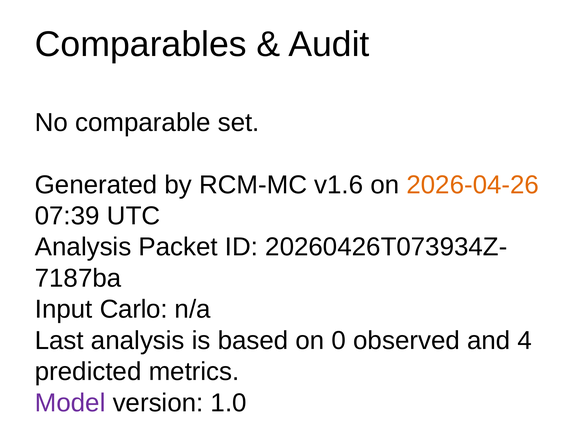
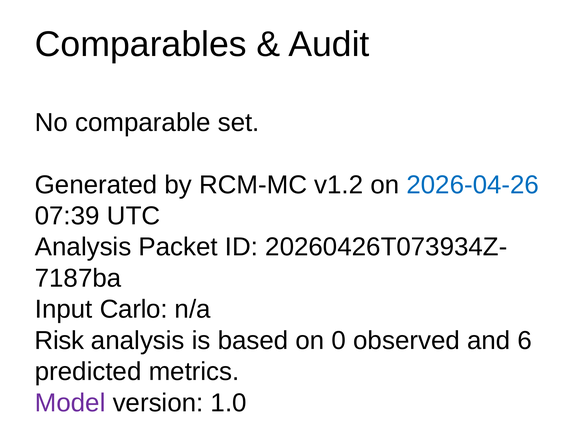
v1.6: v1.6 -> v1.2 (339, 184)
2026-04-26 colour: orange -> blue (473, 184)
Last: Last -> Risk (59, 340)
4: 4 -> 6 (525, 340)
